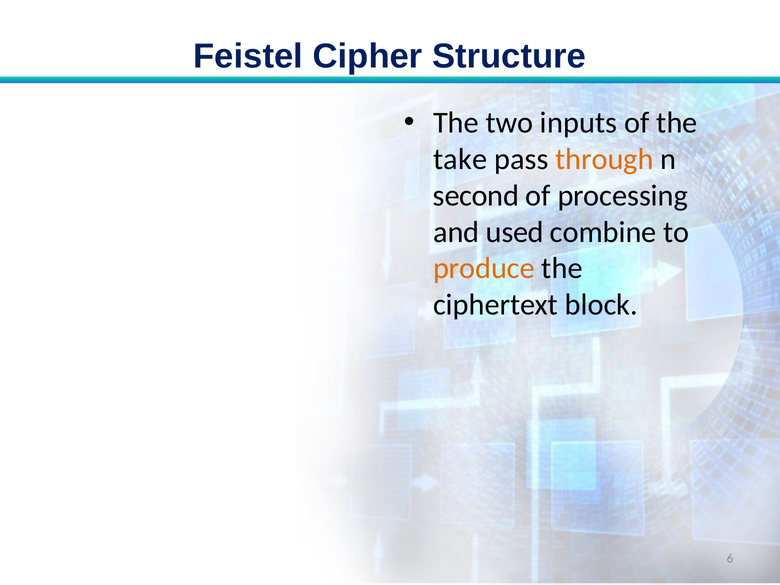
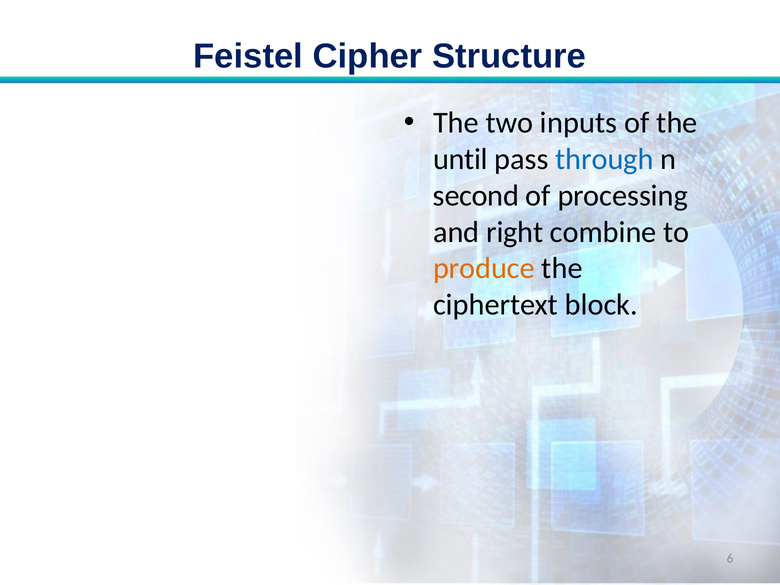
take: take -> until (460, 159)
through colour: orange -> blue (604, 159)
used: used -> right (515, 232)
